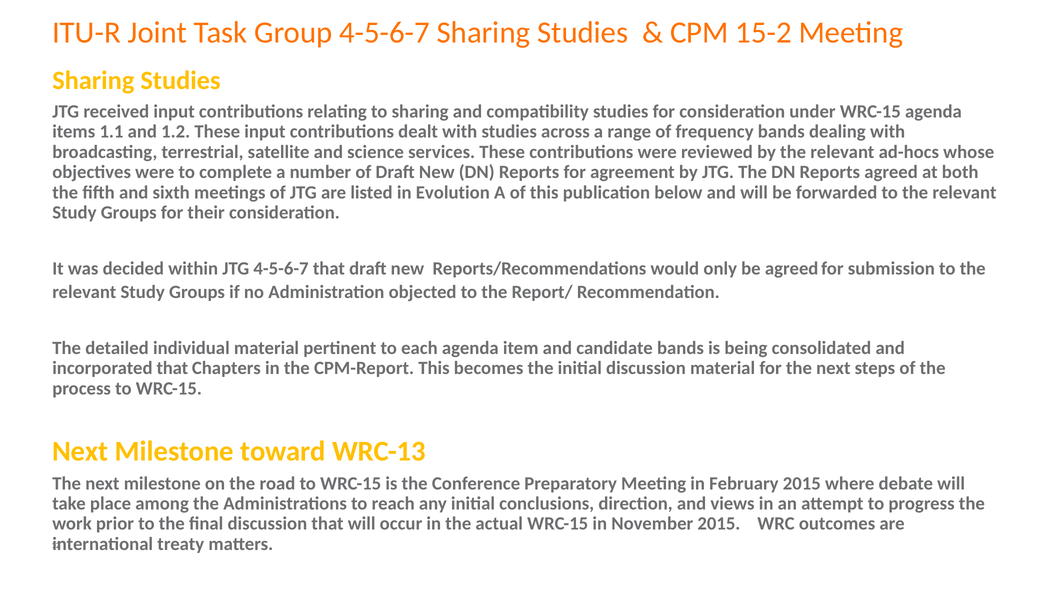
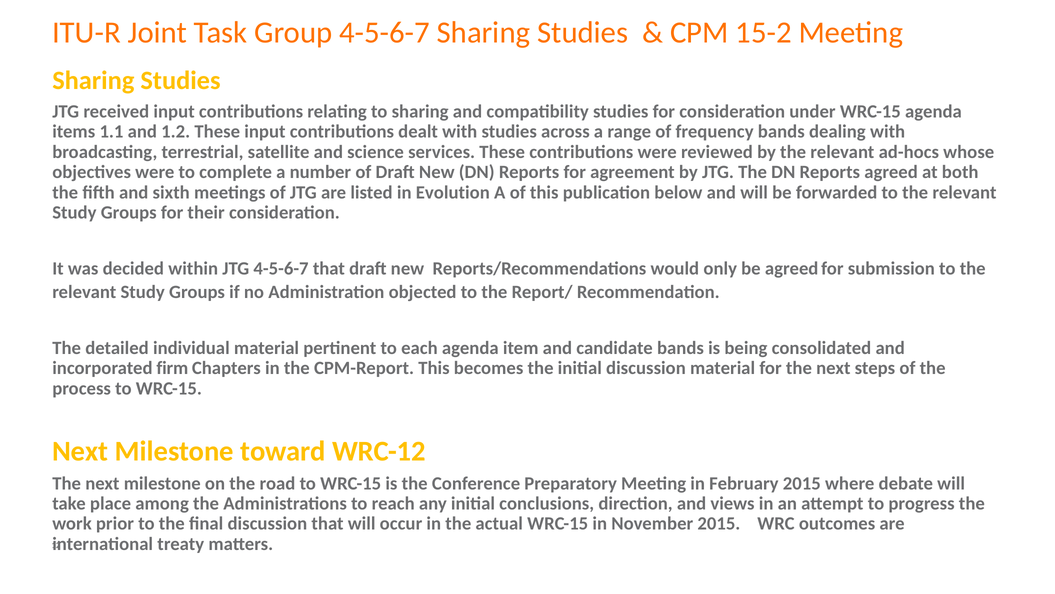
incorporated that: that -> firm (172, 368)
WRC-13: WRC-13 -> WRC-12 (379, 451)
